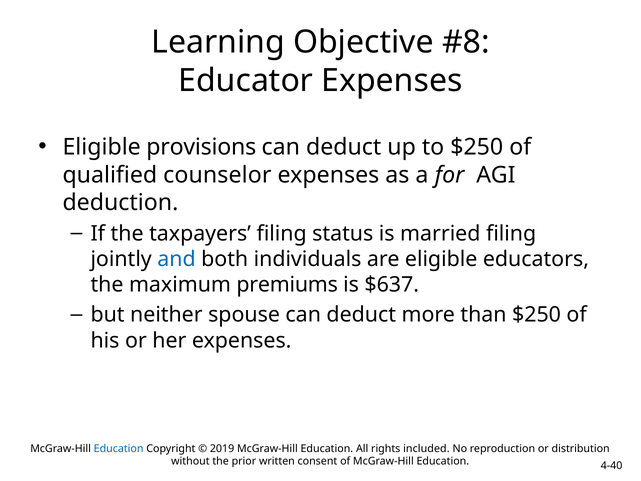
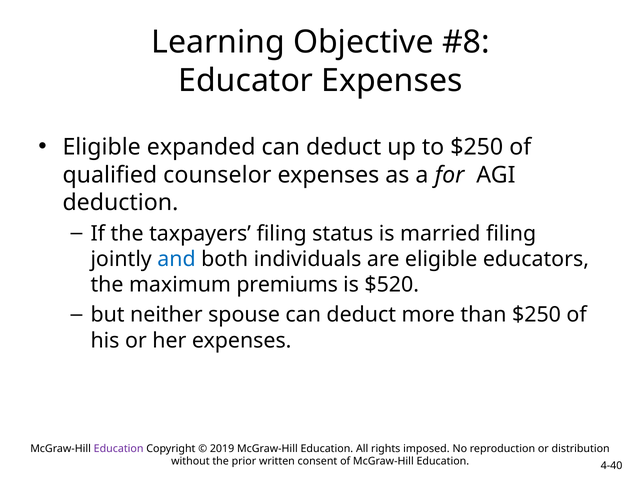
provisions: provisions -> expanded (201, 147)
$637: $637 -> $520 (392, 285)
Education colour: blue -> purple (119, 448)
included: included -> imposed (426, 448)
